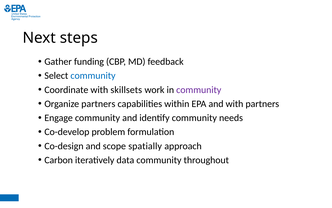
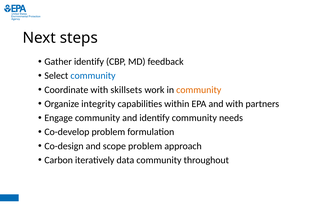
Gather funding: funding -> identify (89, 62)
community colour: purple -> orange (199, 90)
Organize partners: partners -> integrity (98, 104)
scope spatially: spatially -> problem (145, 146)
